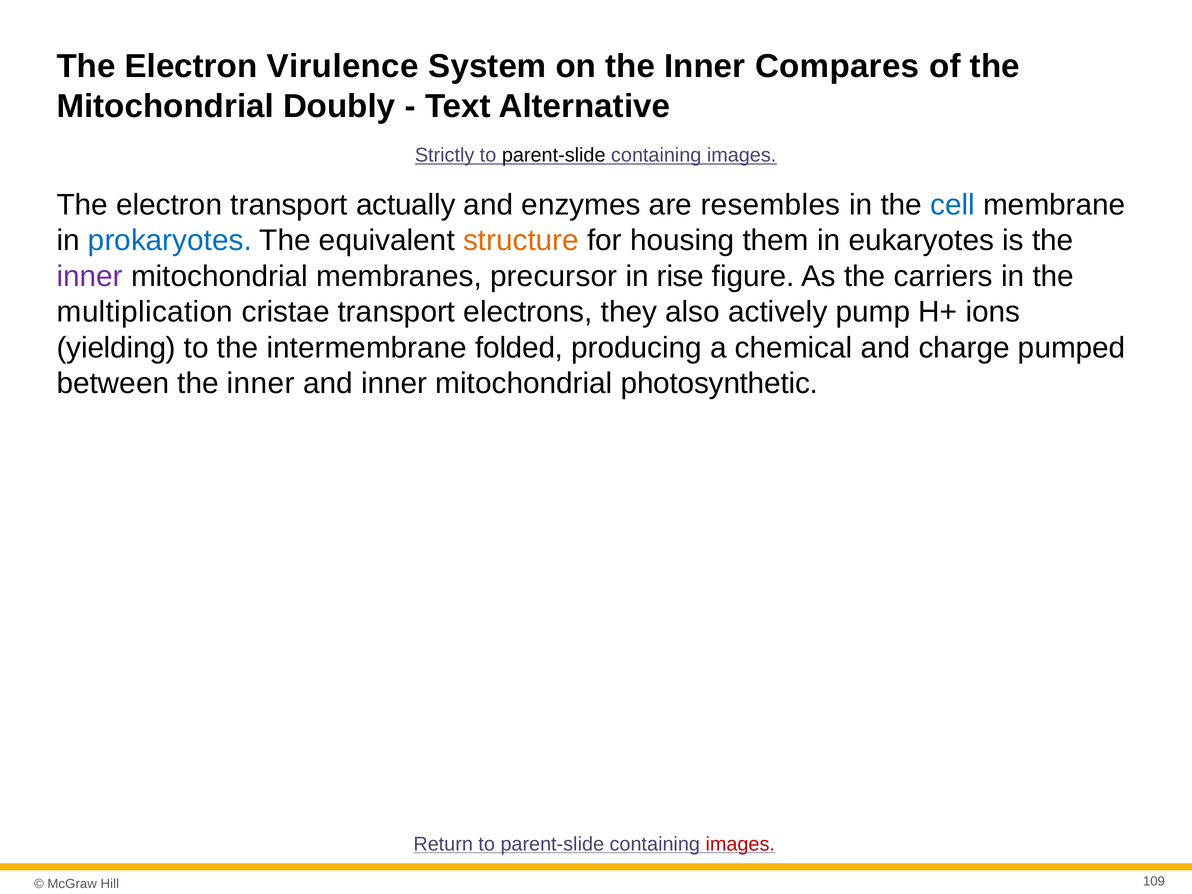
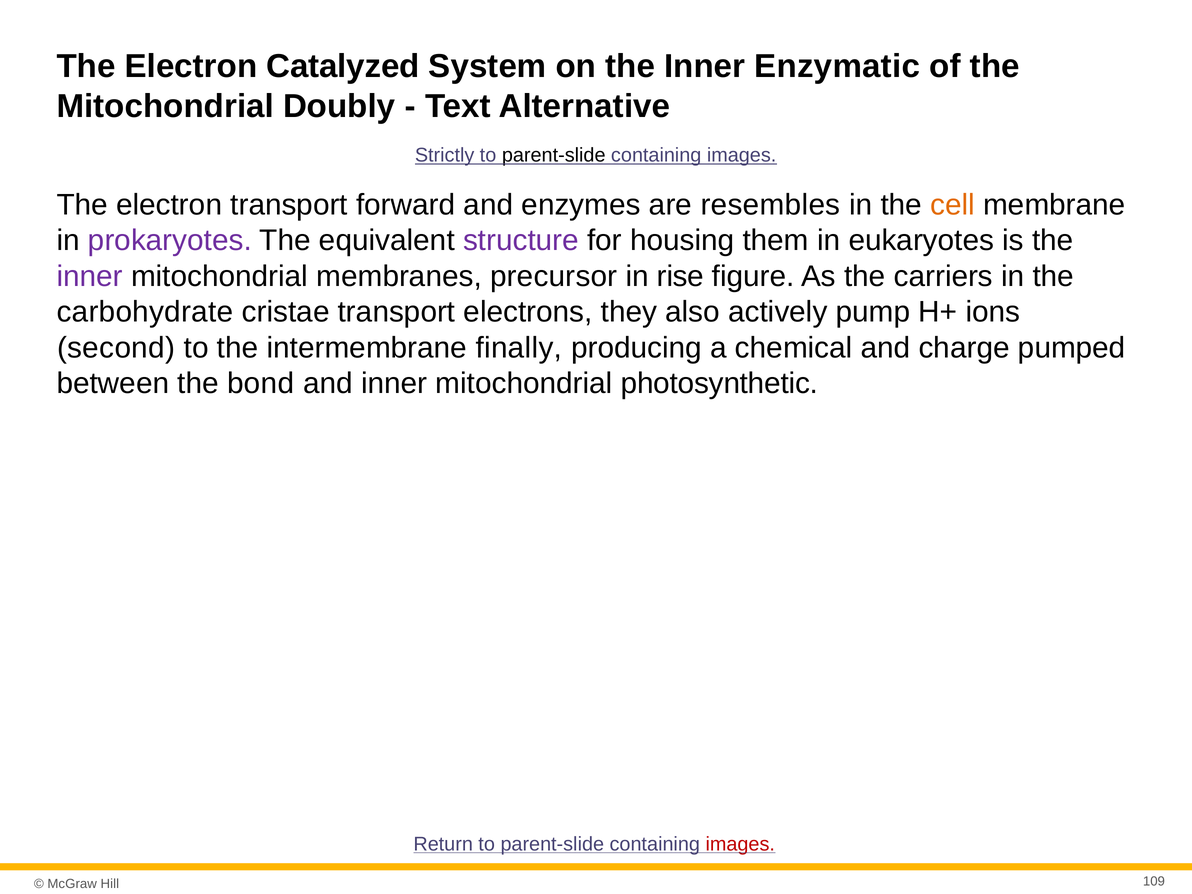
Virulence: Virulence -> Catalyzed (343, 66)
Compares: Compares -> Enzymatic (837, 66)
actually: actually -> forward (406, 205)
cell colour: blue -> orange (953, 205)
prokaryotes colour: blue -> purple (170, 240)
structure colour: orange -> purple (521, 240)
multiplication: multiplication -> carbohydrate (145, 312)
yielding: yielding -> second (116, 348)
folded: folded -> finally (519, 348)
between the inner: inner -> bond (261, 384)
